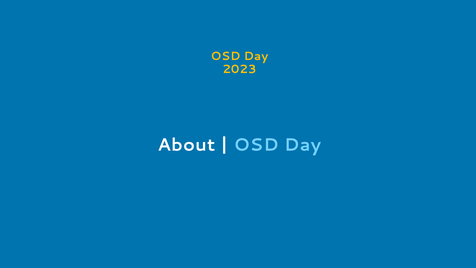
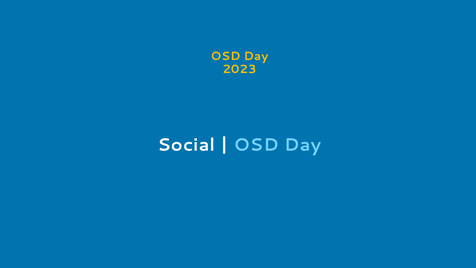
About: About -> Social (186, 145)
